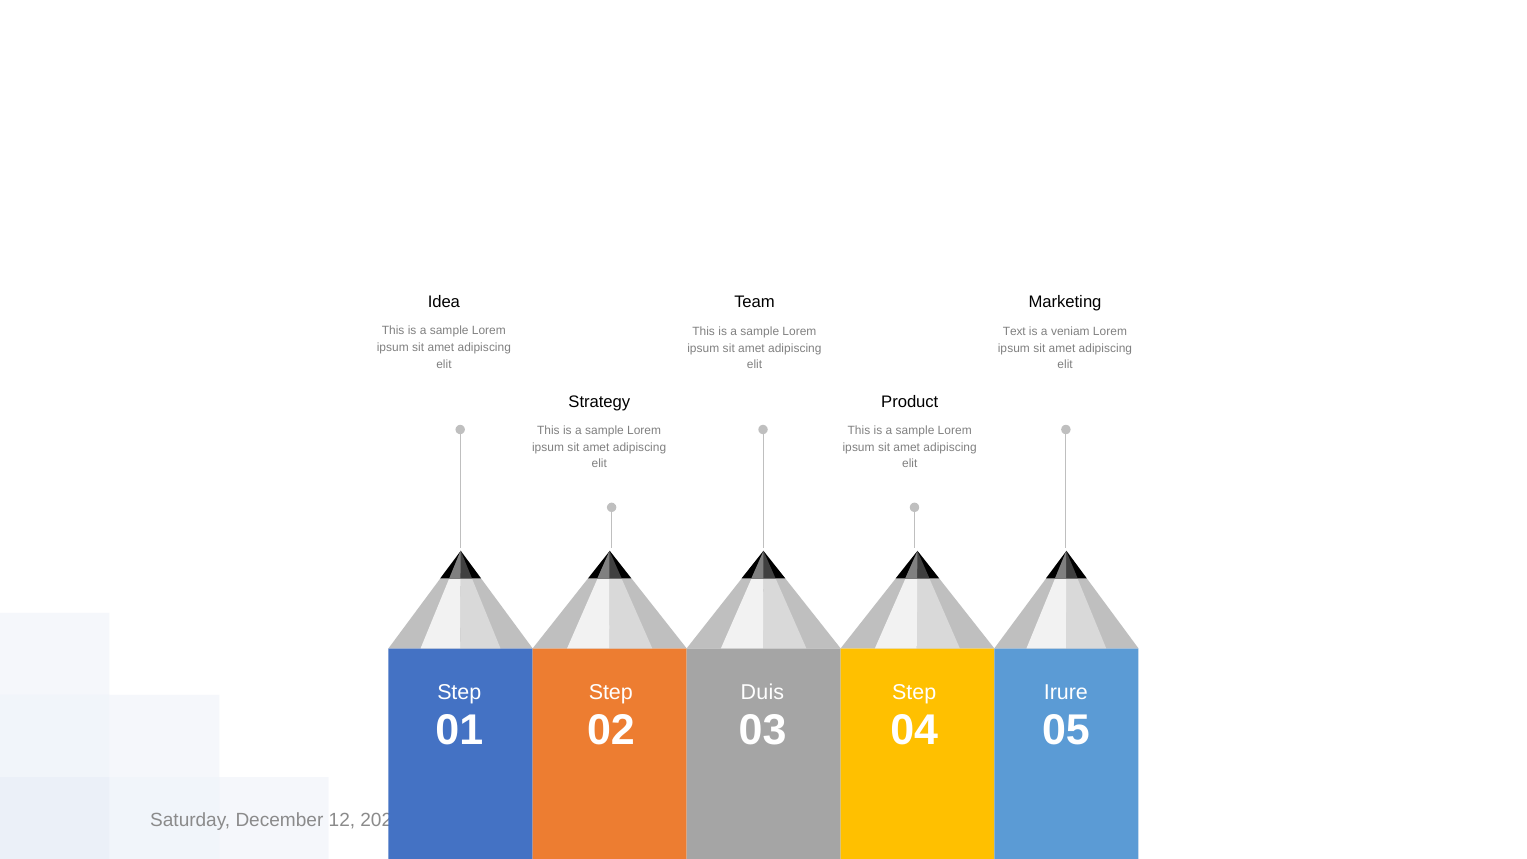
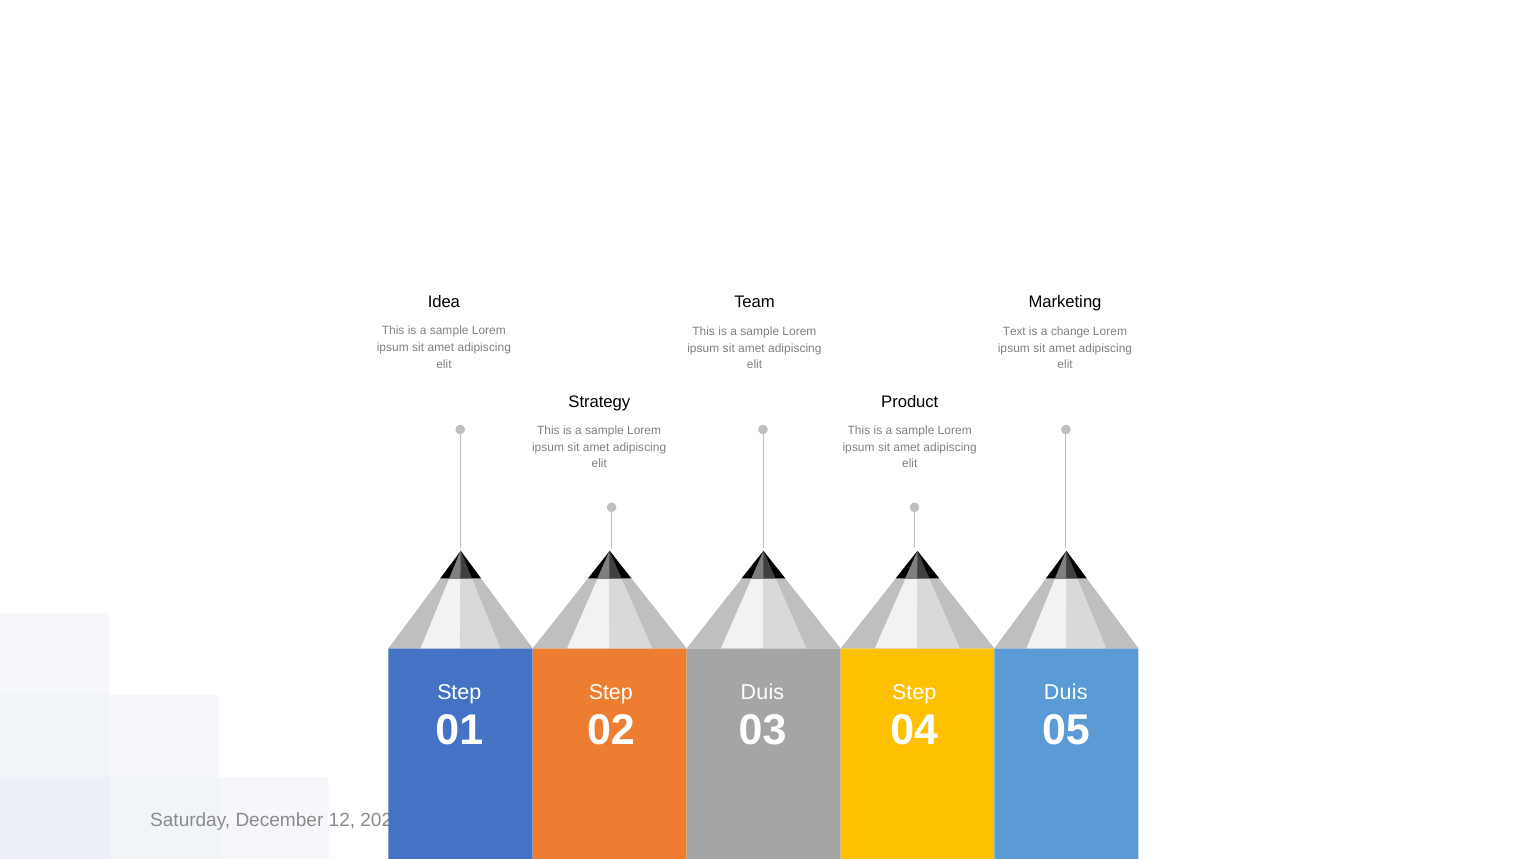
veniam: veniam -> change (1070, 331)
Irure: Irure -> Duis (1066, 693)
